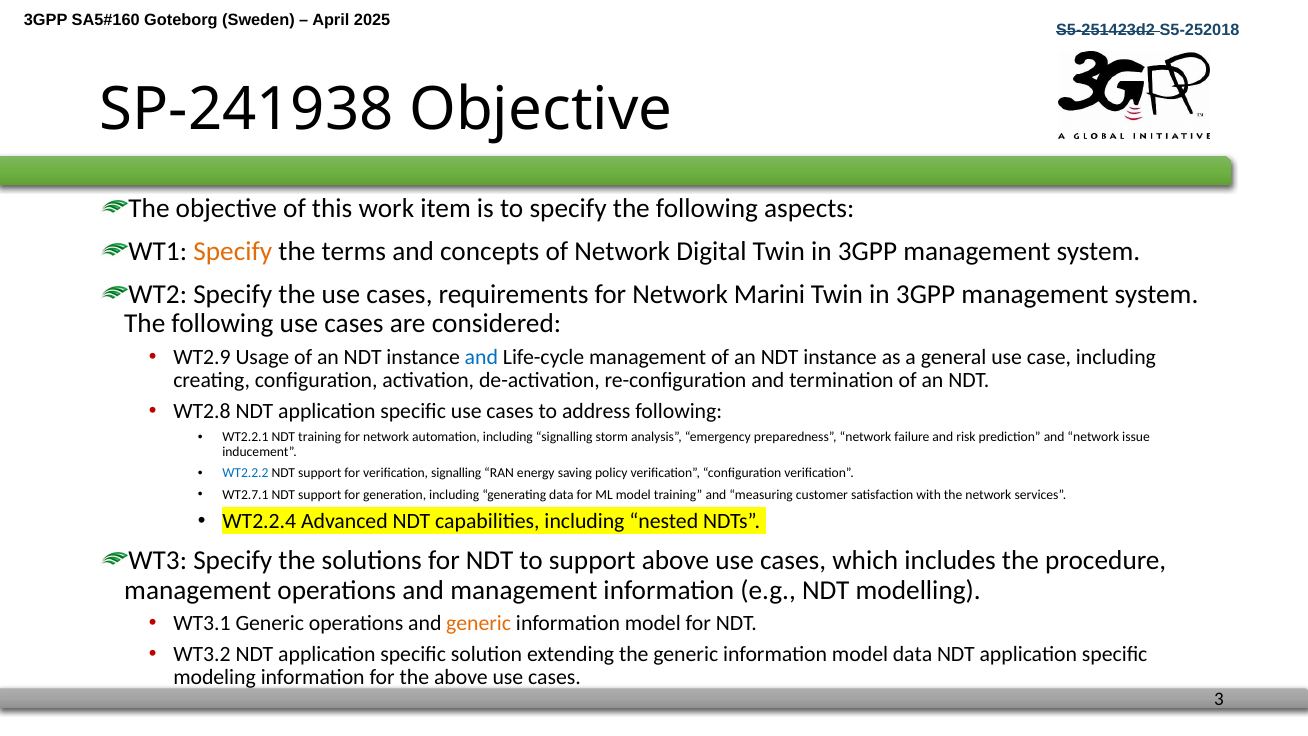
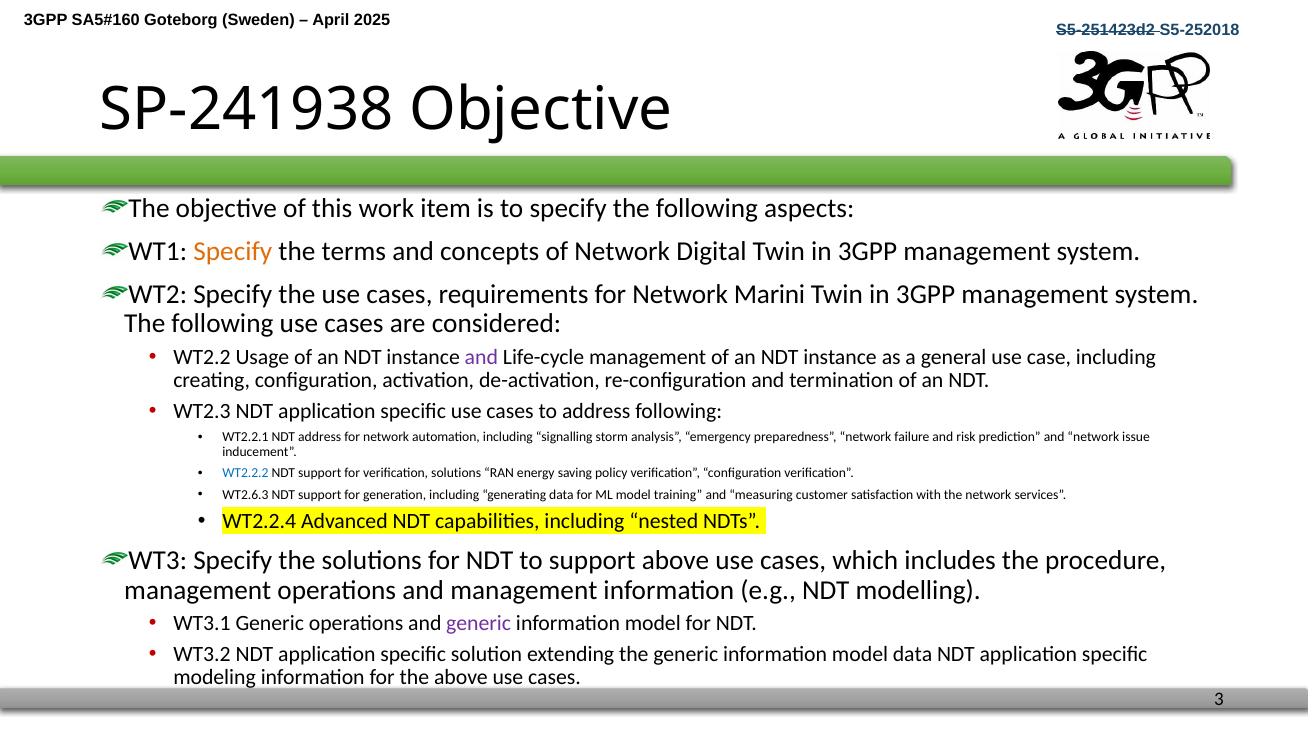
WT2.9: WT2.9 -> WT2.2 (202, 357)
and colour: blue -> purple (481, 357)
WT2.8: WT2.8 -> WT2.3 (202, 411)
NDT training: training -> address (320, 437)
verification signalling: signalling -> solutions (456, 473)
WT2.7.1: WT2.7.1 -> WT2.6.3 (245, 495)
generic colour: orange -> purple (479, 623)
